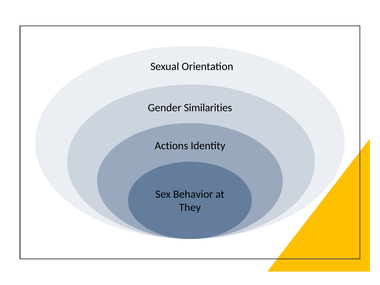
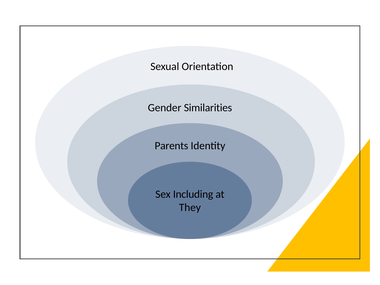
Actions: Actions -> Parents (171, 146)
Behavior: Behavior -> Including (193, 194)
